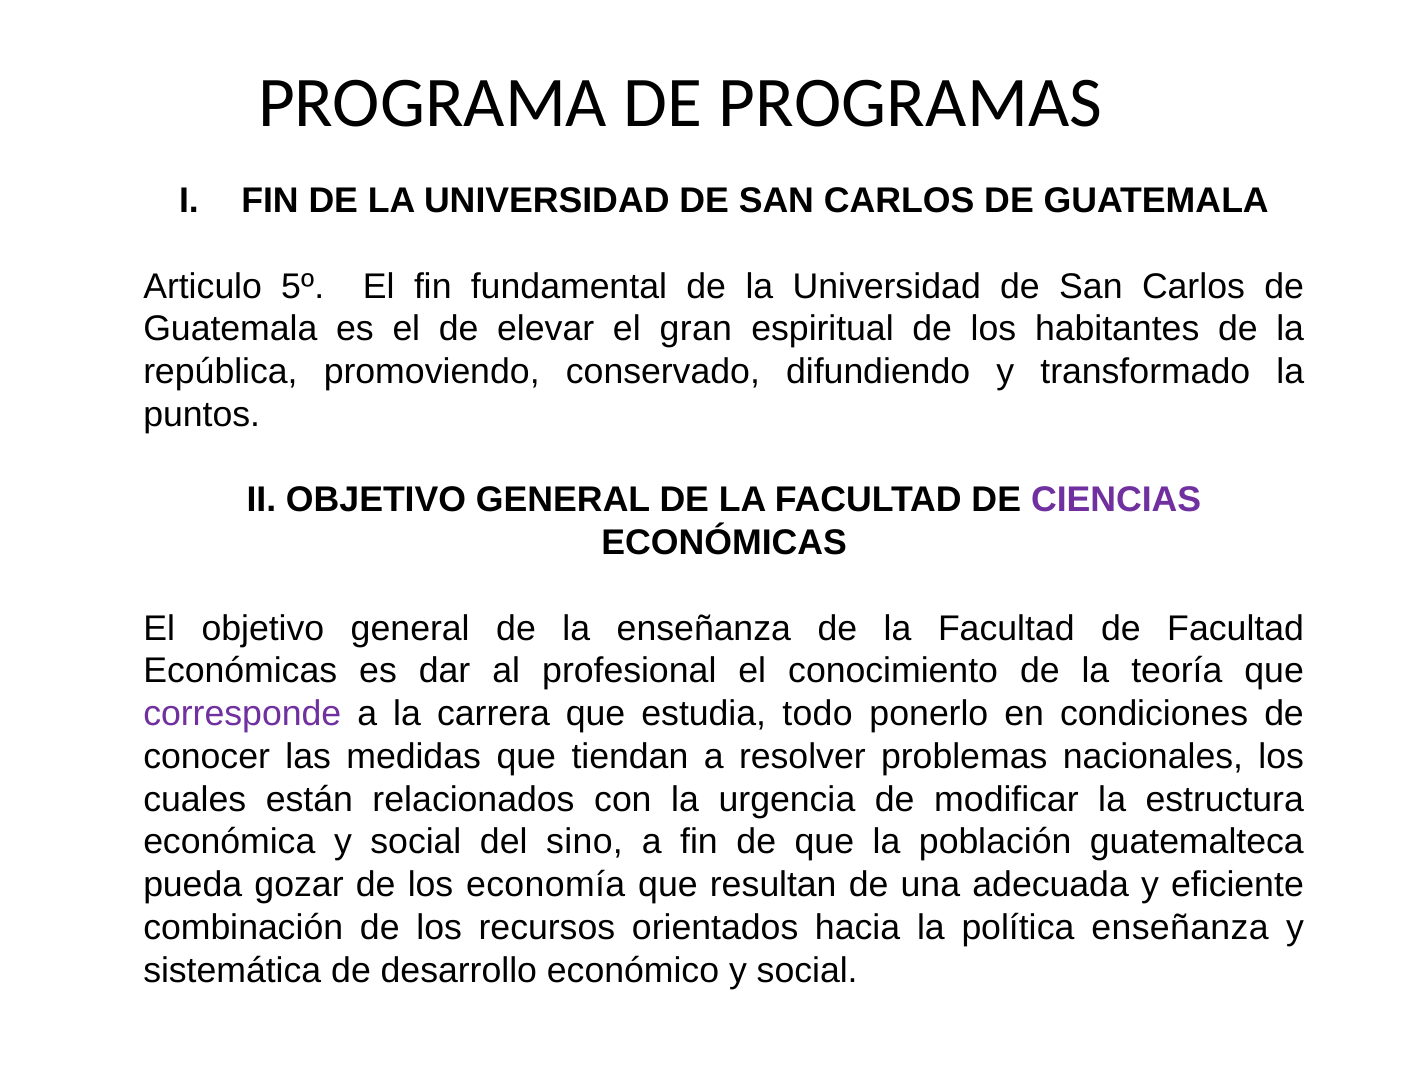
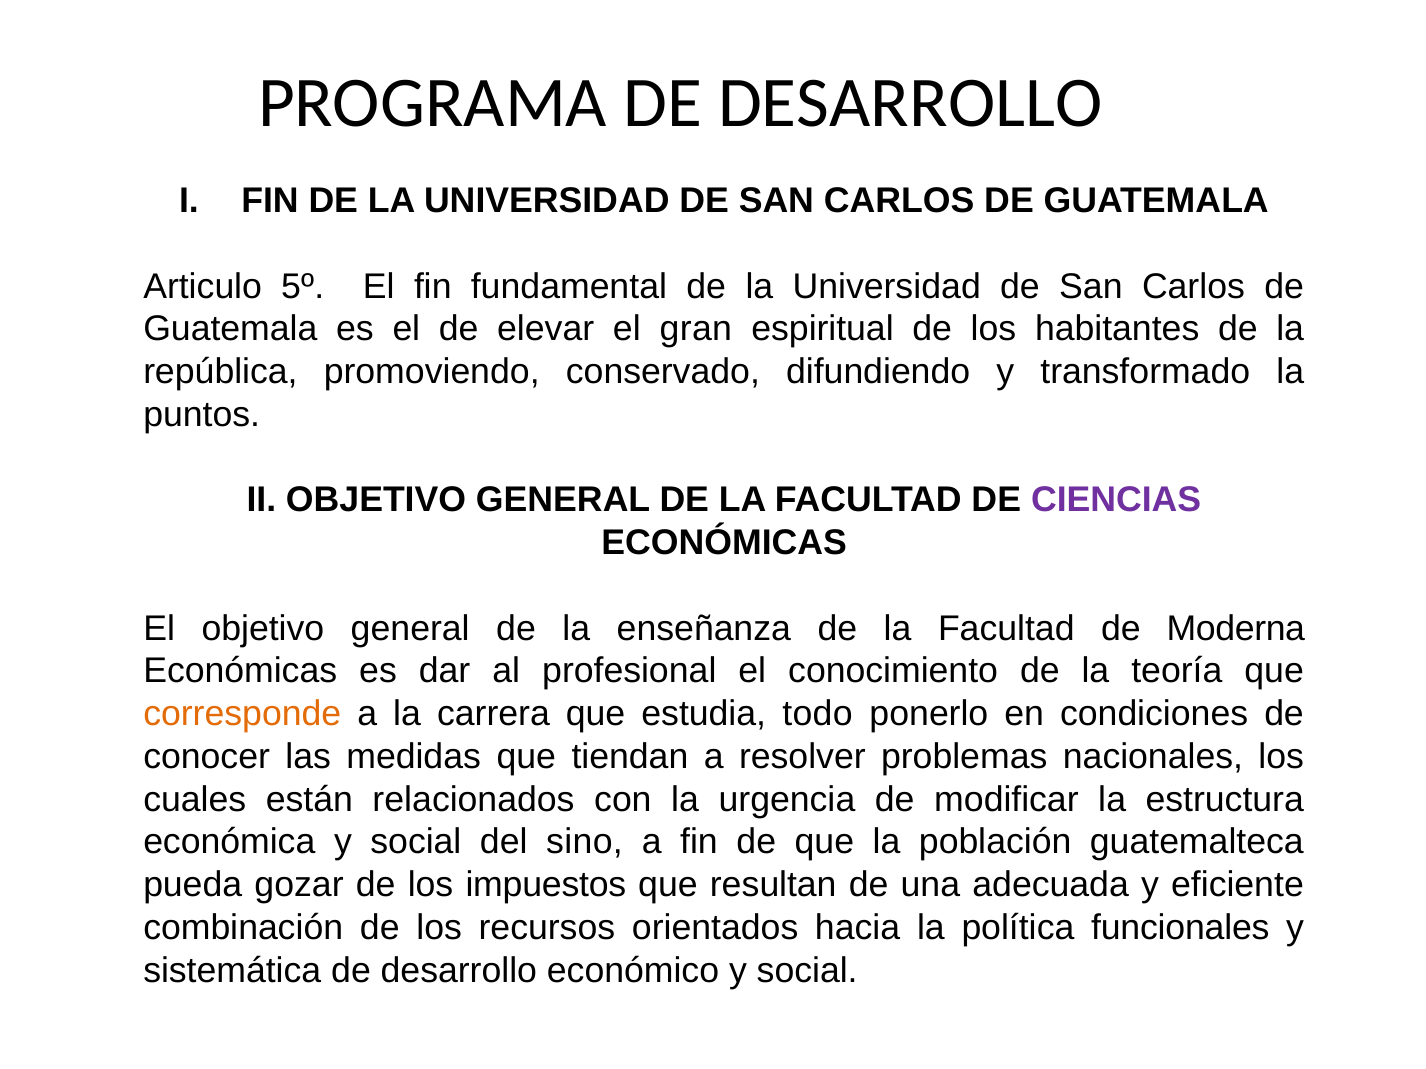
PROGRAMA DE PROGRAMAS: PROGRAMAS -> DESARROLLO (910, 103)
de Facultad: Facultad -> Moderna (1236, 629)
corresponde colour: purple -> orange (242, 714)
economía: economía -> impuestos (546, 885)
política enseñanza: enseñanza -> funcionales (1180, 928)
